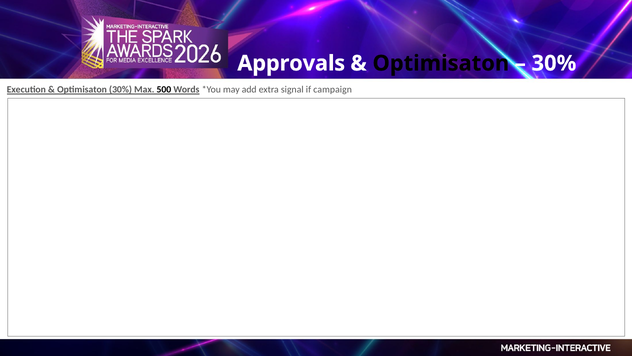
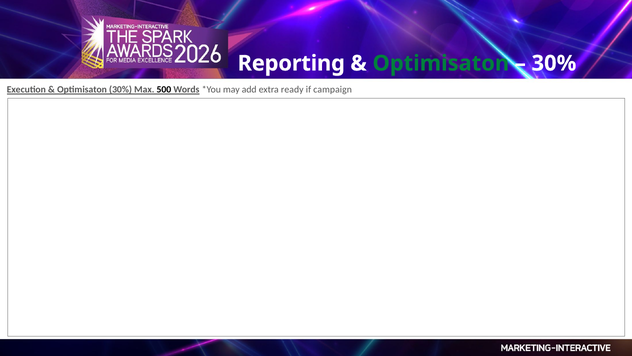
Approvals: Approvals -> Reporting (291, 63)
Optimisaton colour: black -> green (441, 63)
signal: signal -> ready (292, 90)
